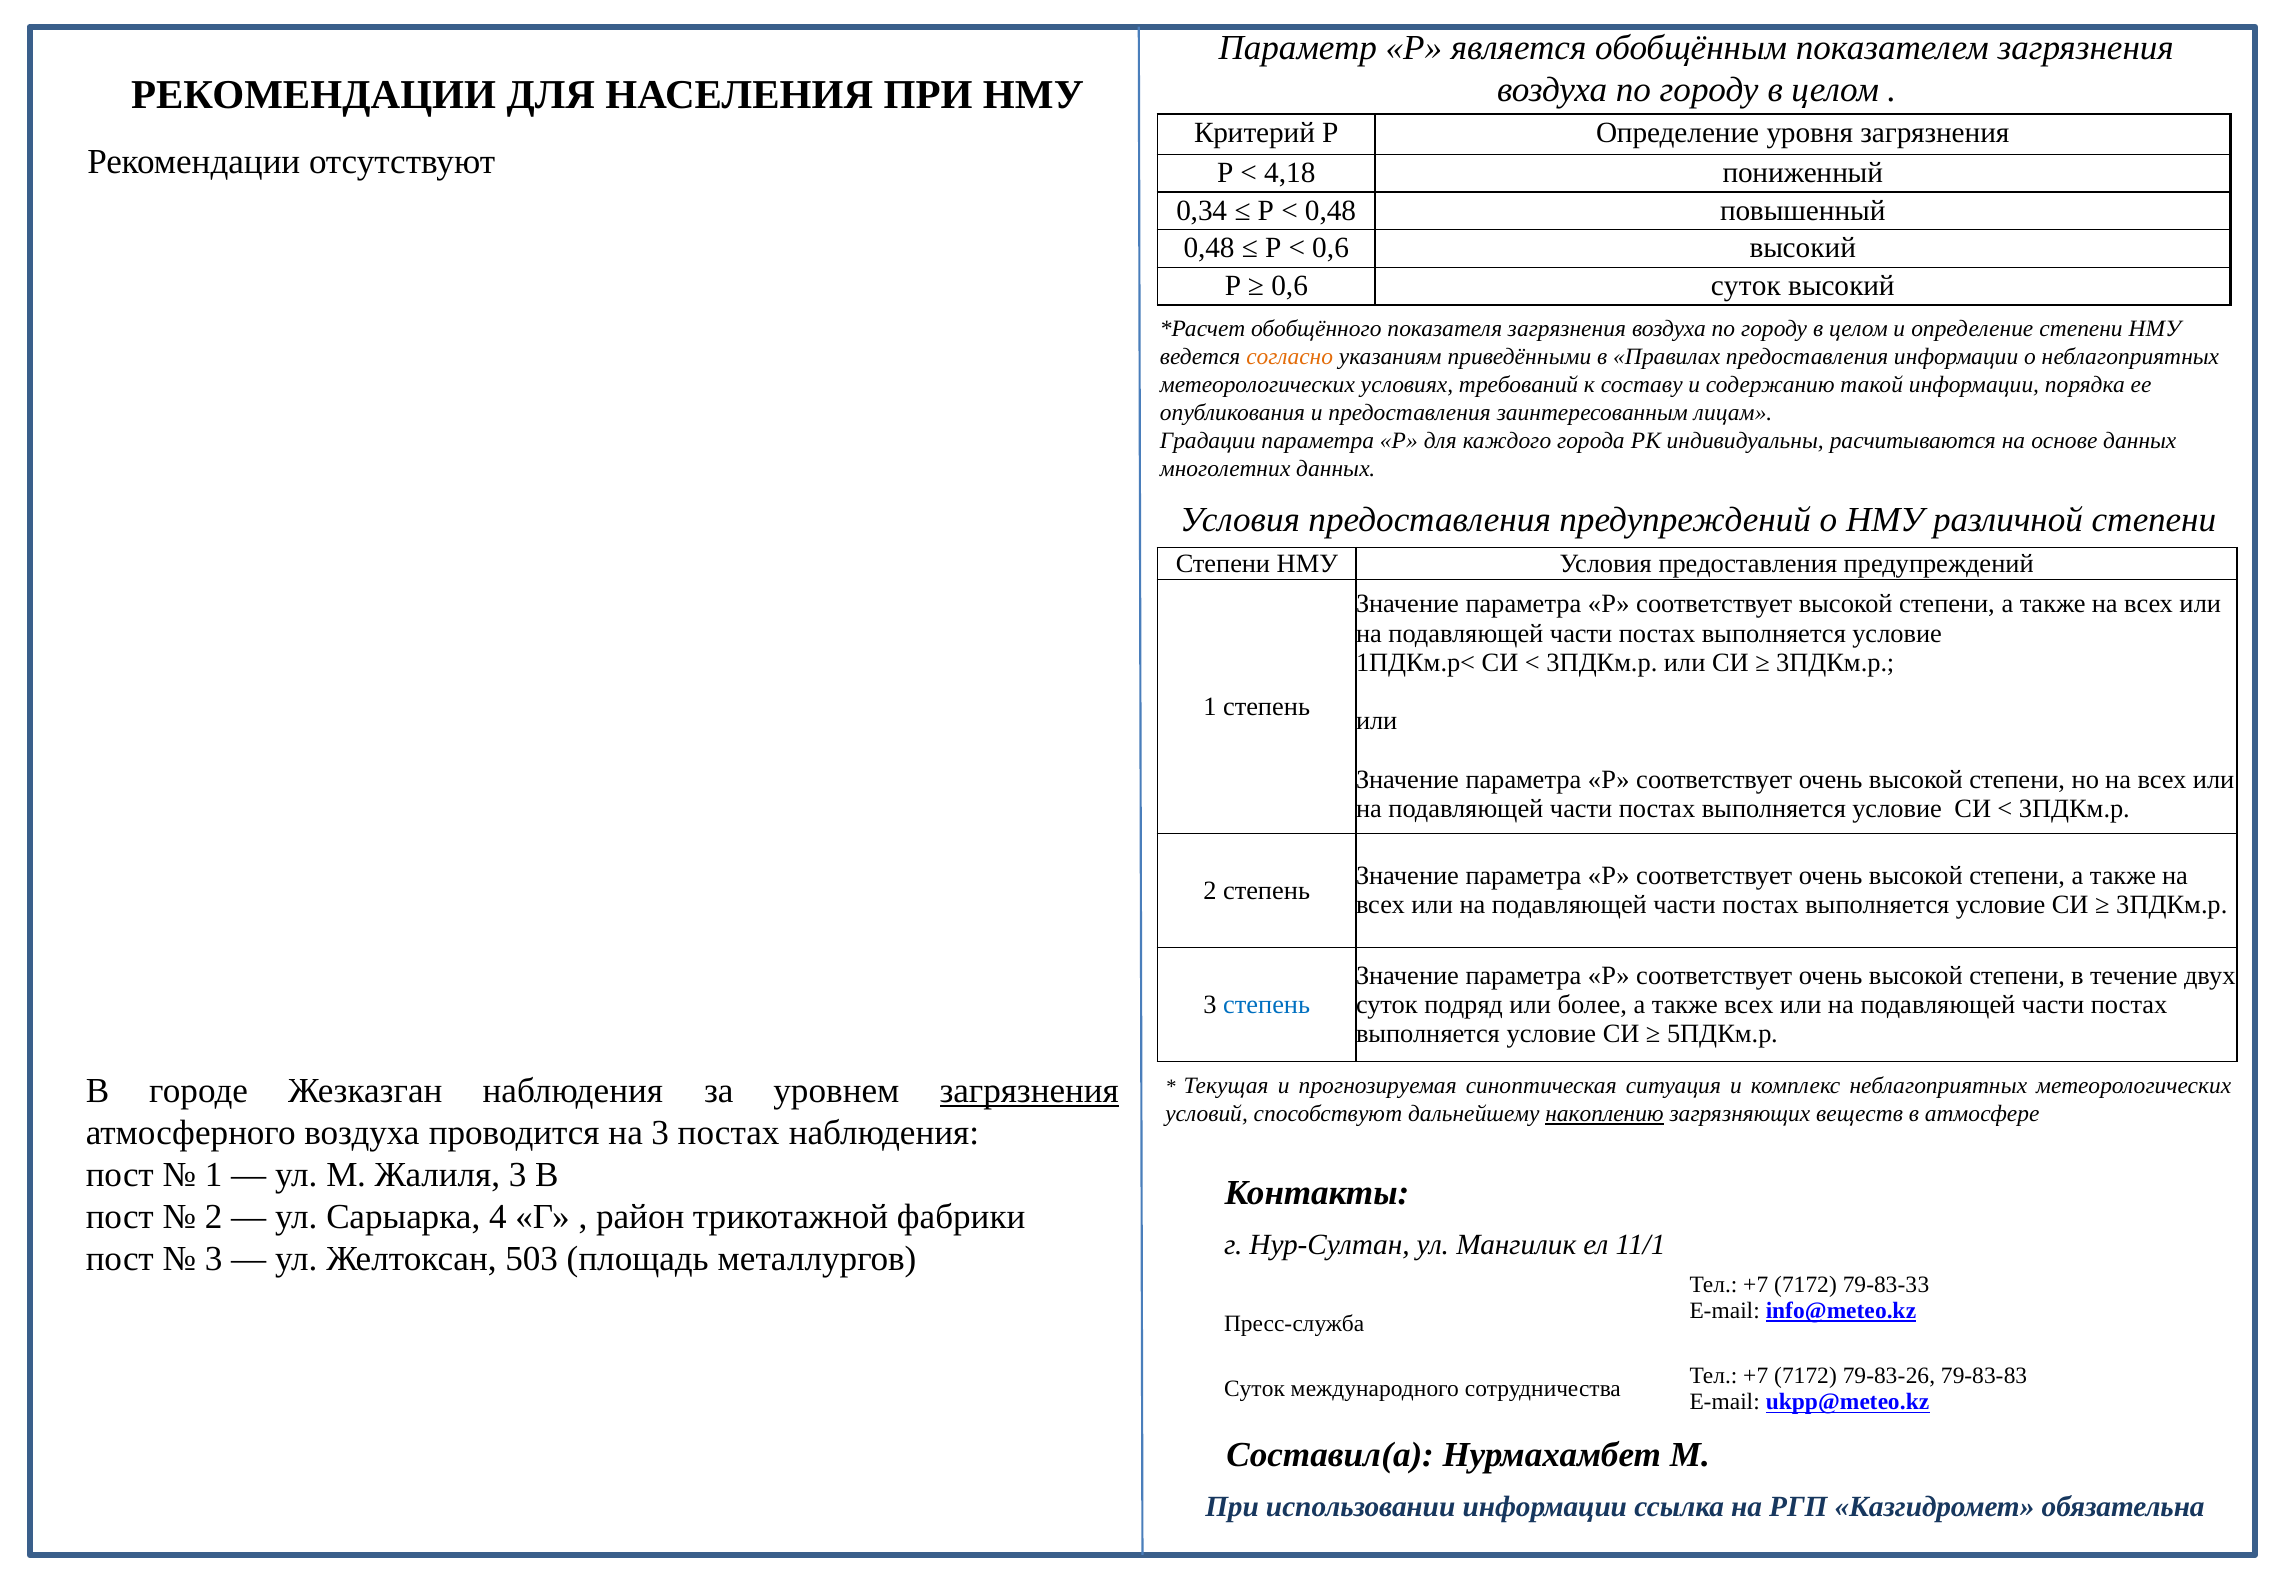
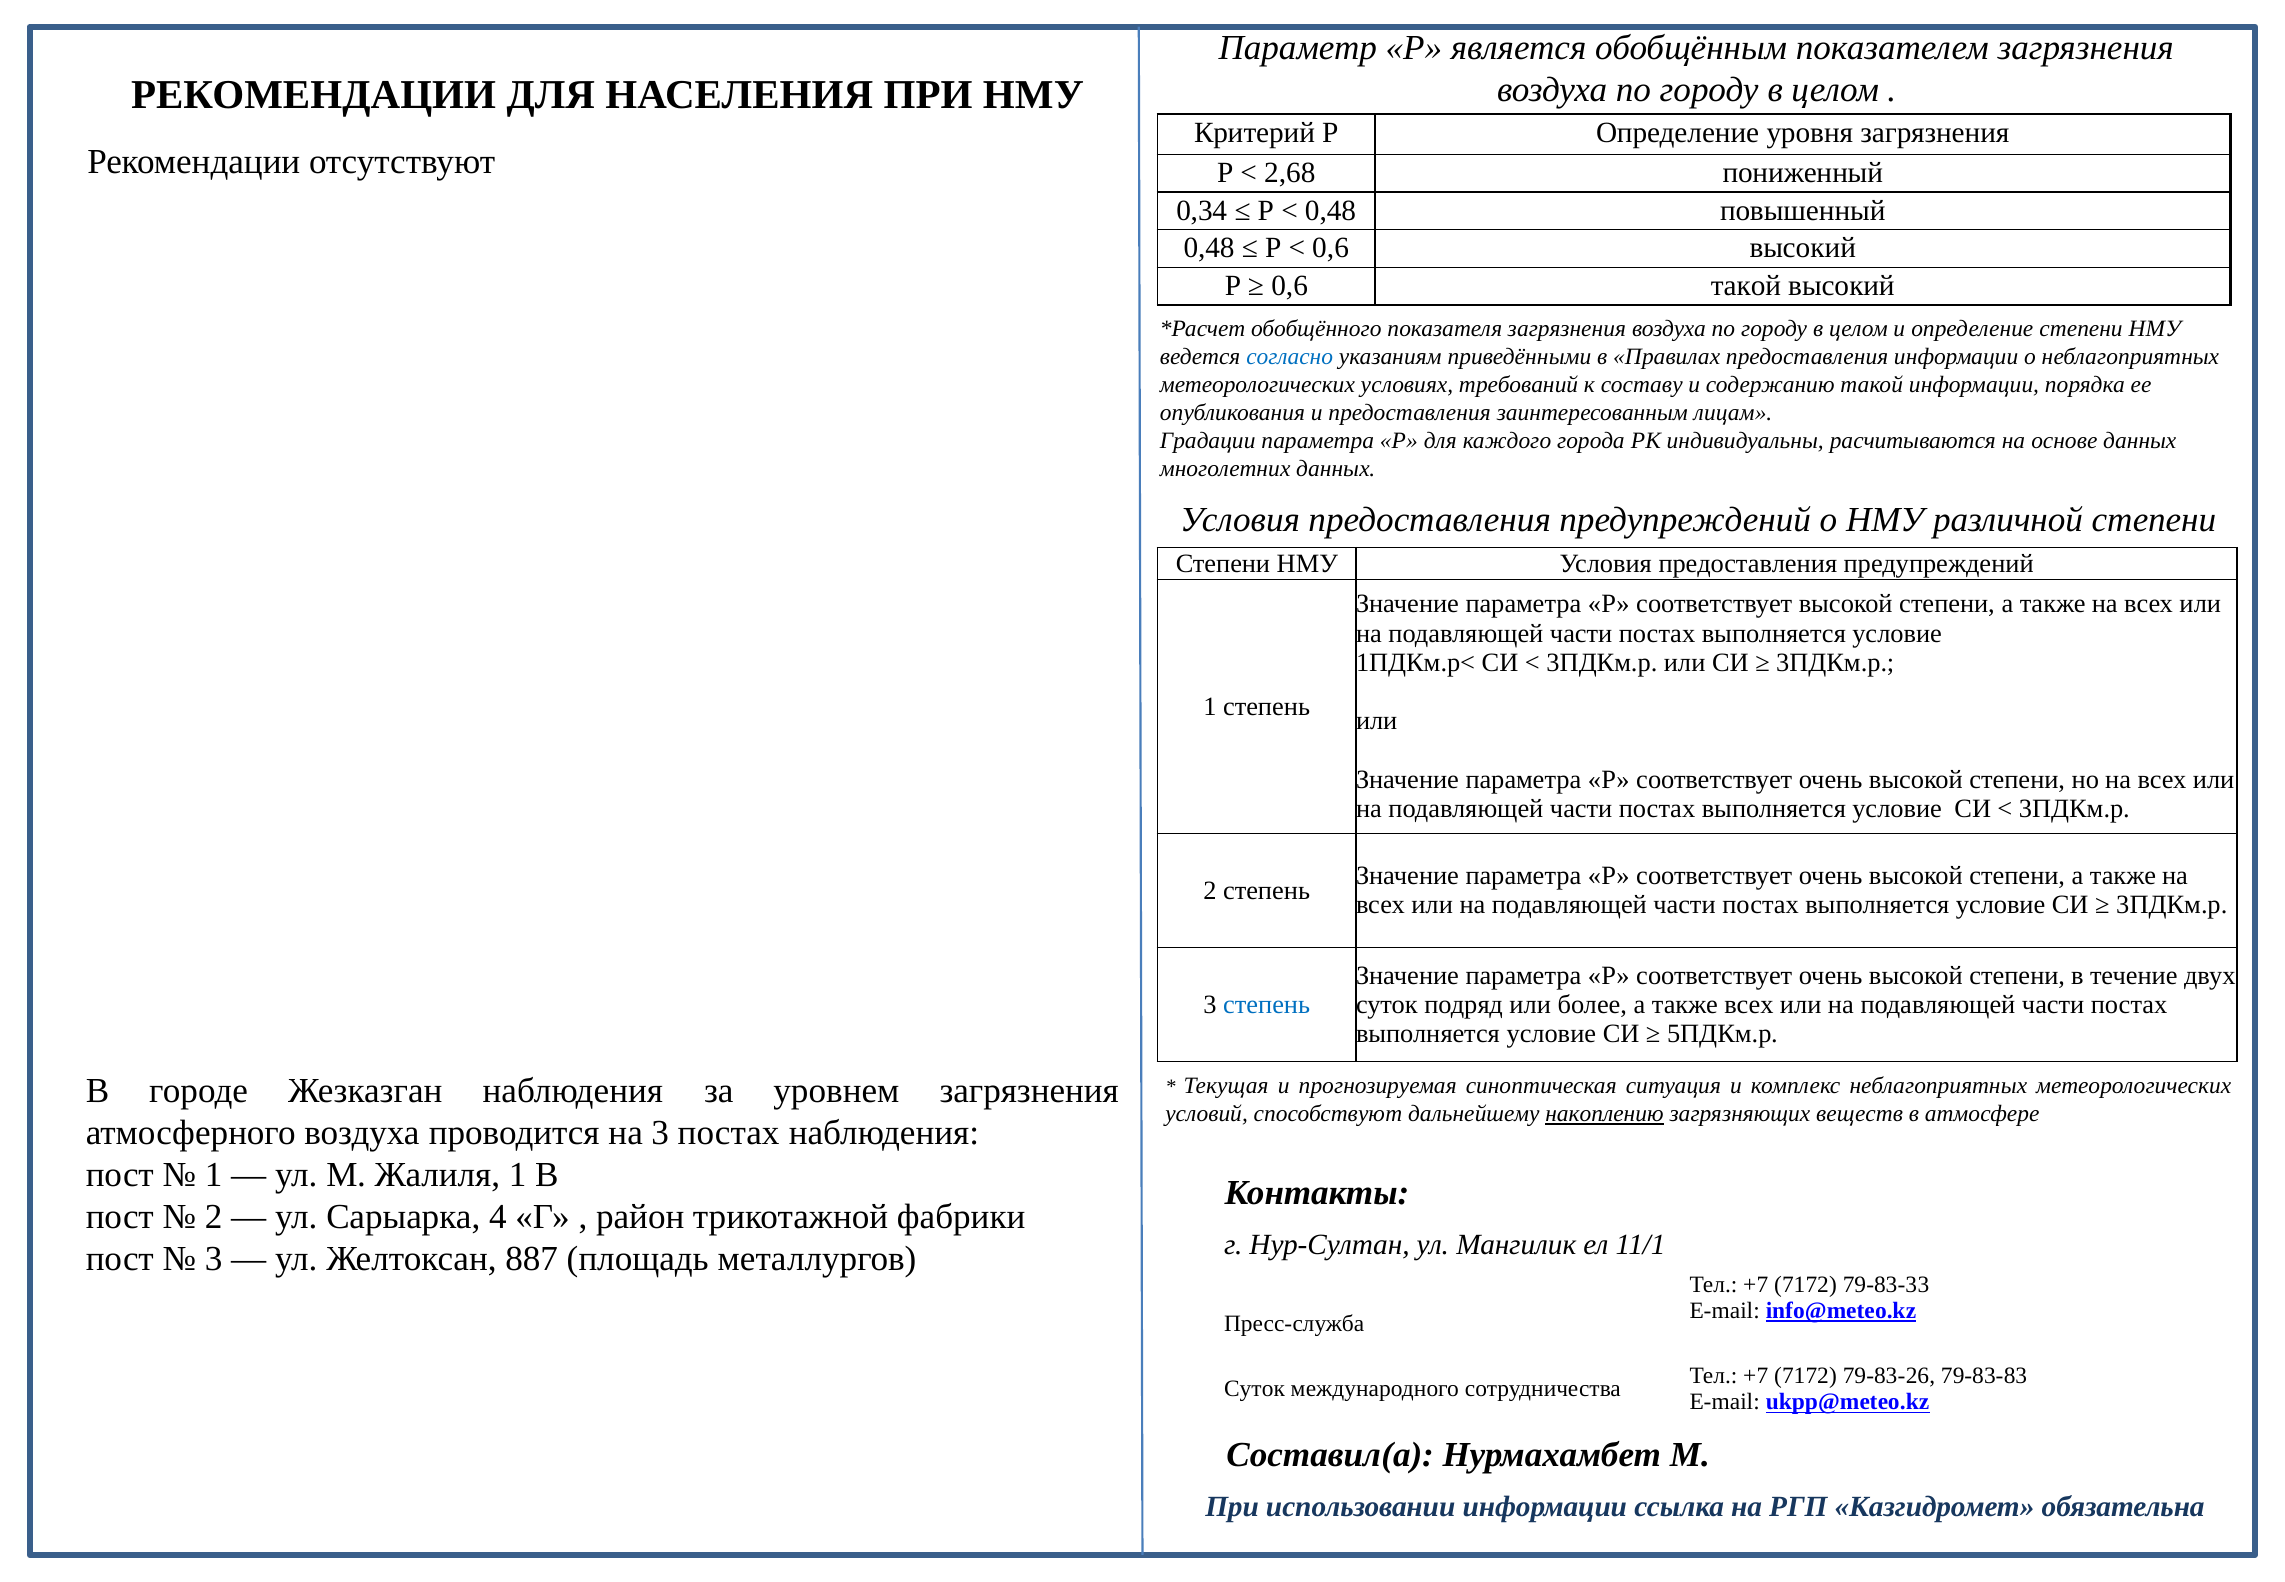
4,18: 4,18 -> 2,68 (1290, 173)
0,6 суток: суток -> такой (1746, 286)
согласно colour: orange -> blue (1290, 357)
загрязнения underline: present -> none (1029, 1091)
Жалиля 3: 3 -> 1 (518, 1175)
503: 503 -> 887 (532, 1259)
